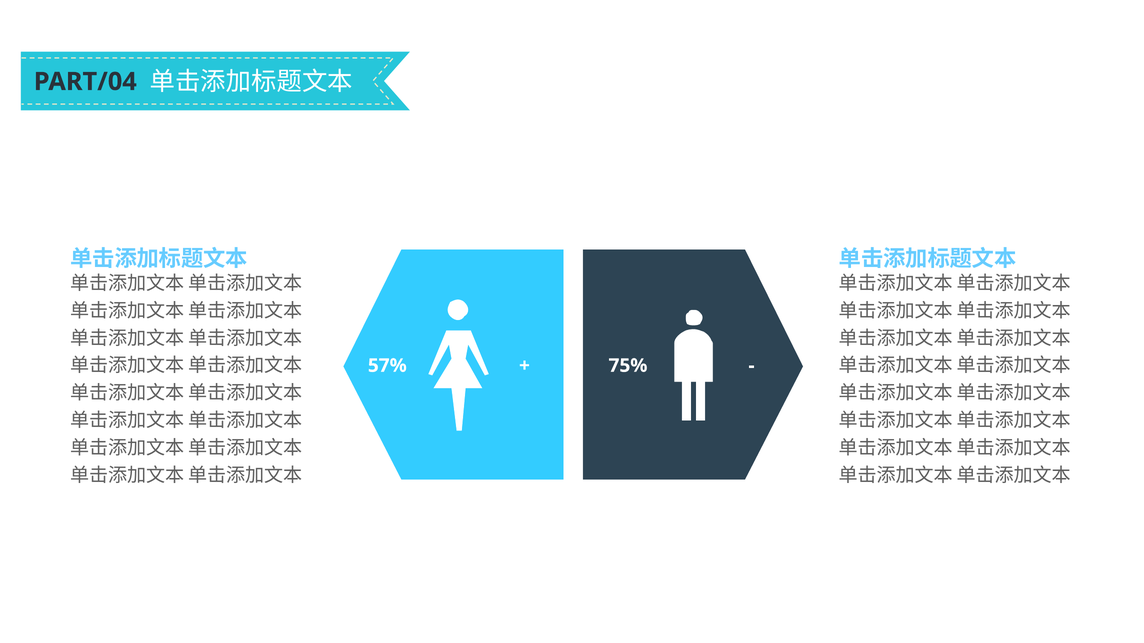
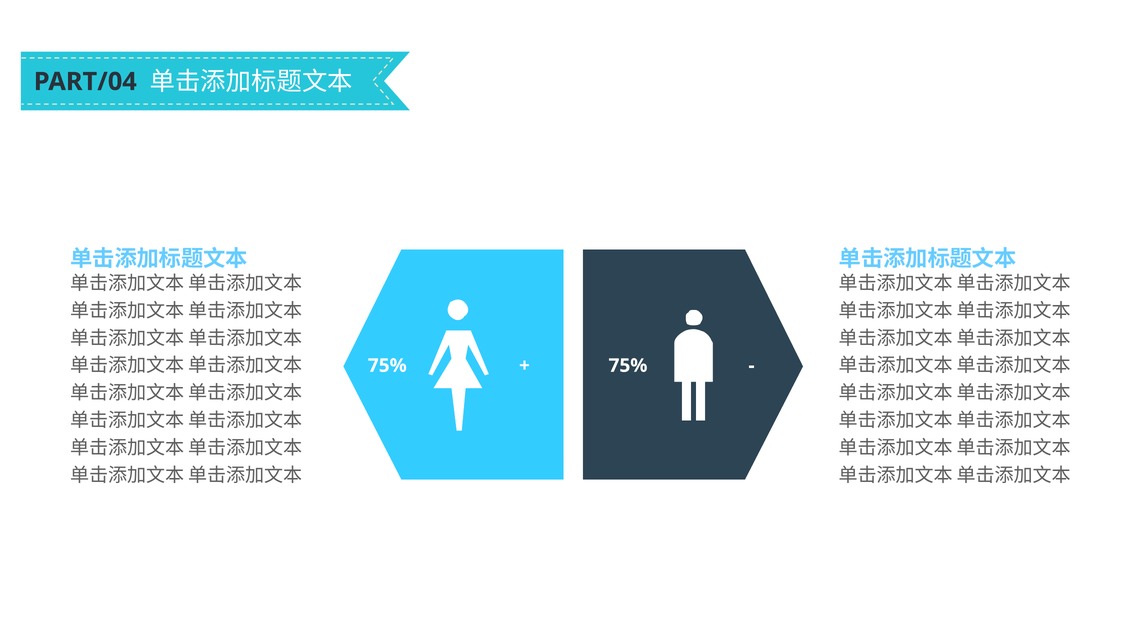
57%: 57% -> 75% (387, 366)
